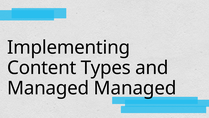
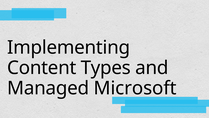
Managed Managed: Managed -> Microsoft (135, 88)
